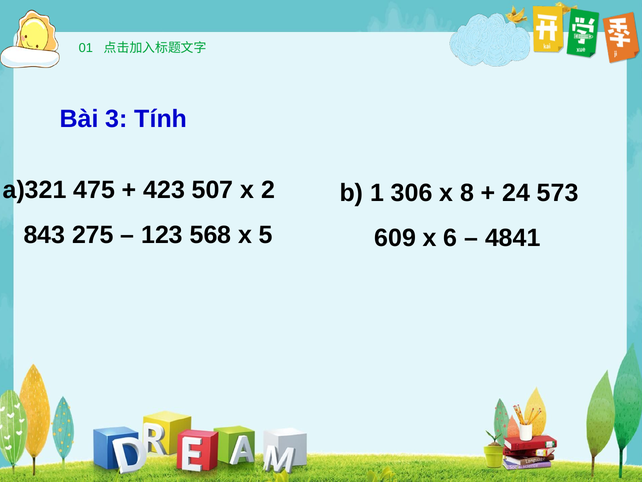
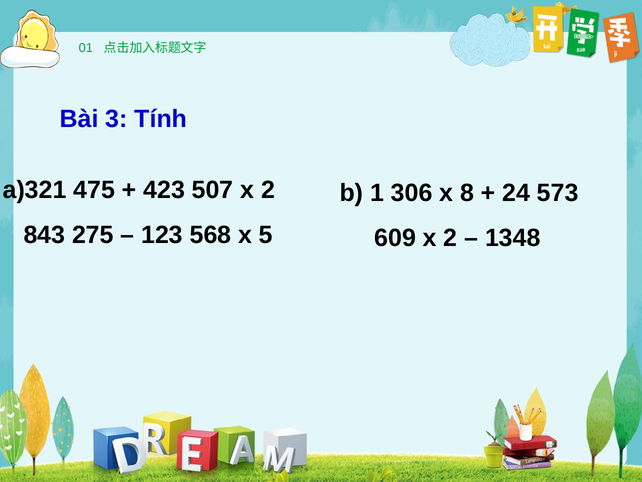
609 x 6: 6 -> 2 (450, 238)
4841: 4841 -> 1348 (513, 238)
